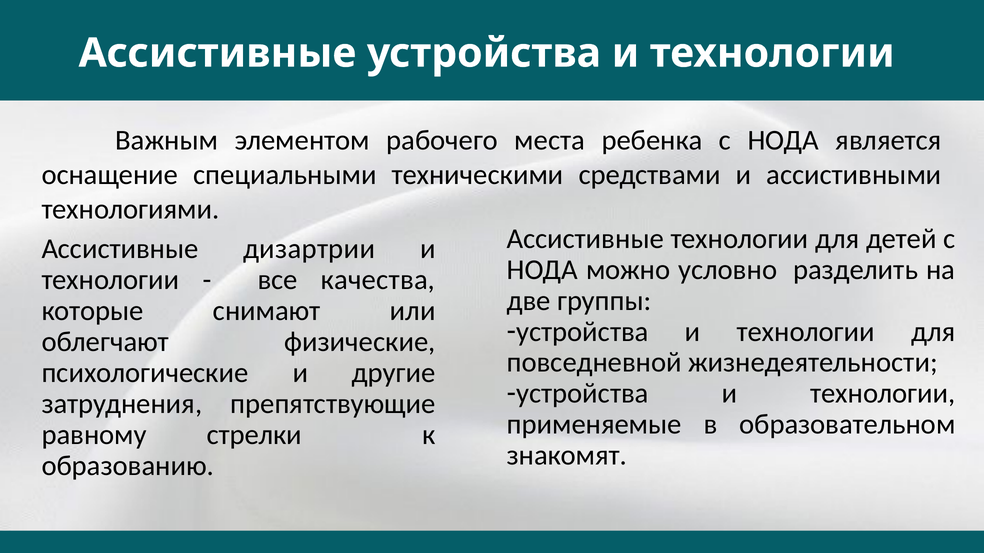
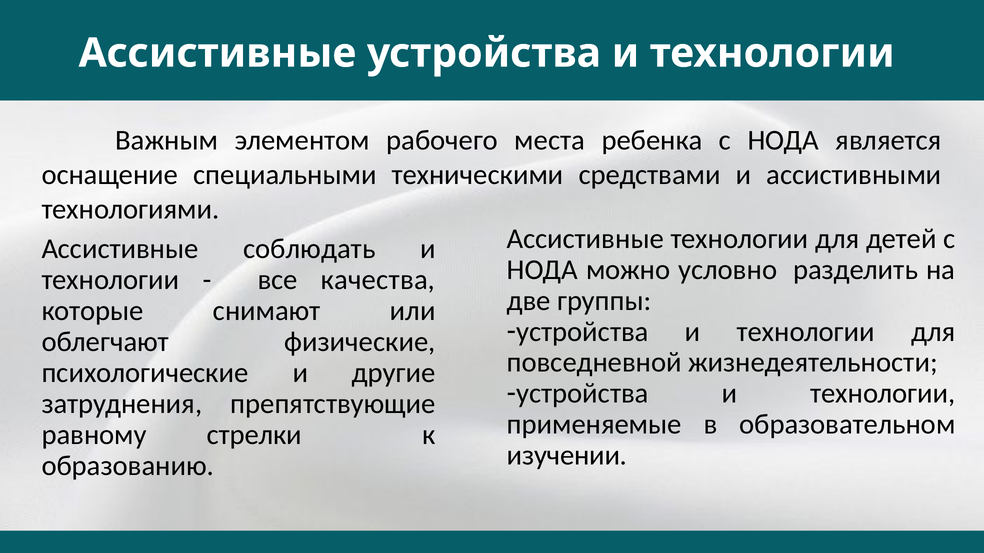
дизартрии: дизартрии -> соблюдать (309, 249)
знакомят: знакомят -> изучении (567, 456)
